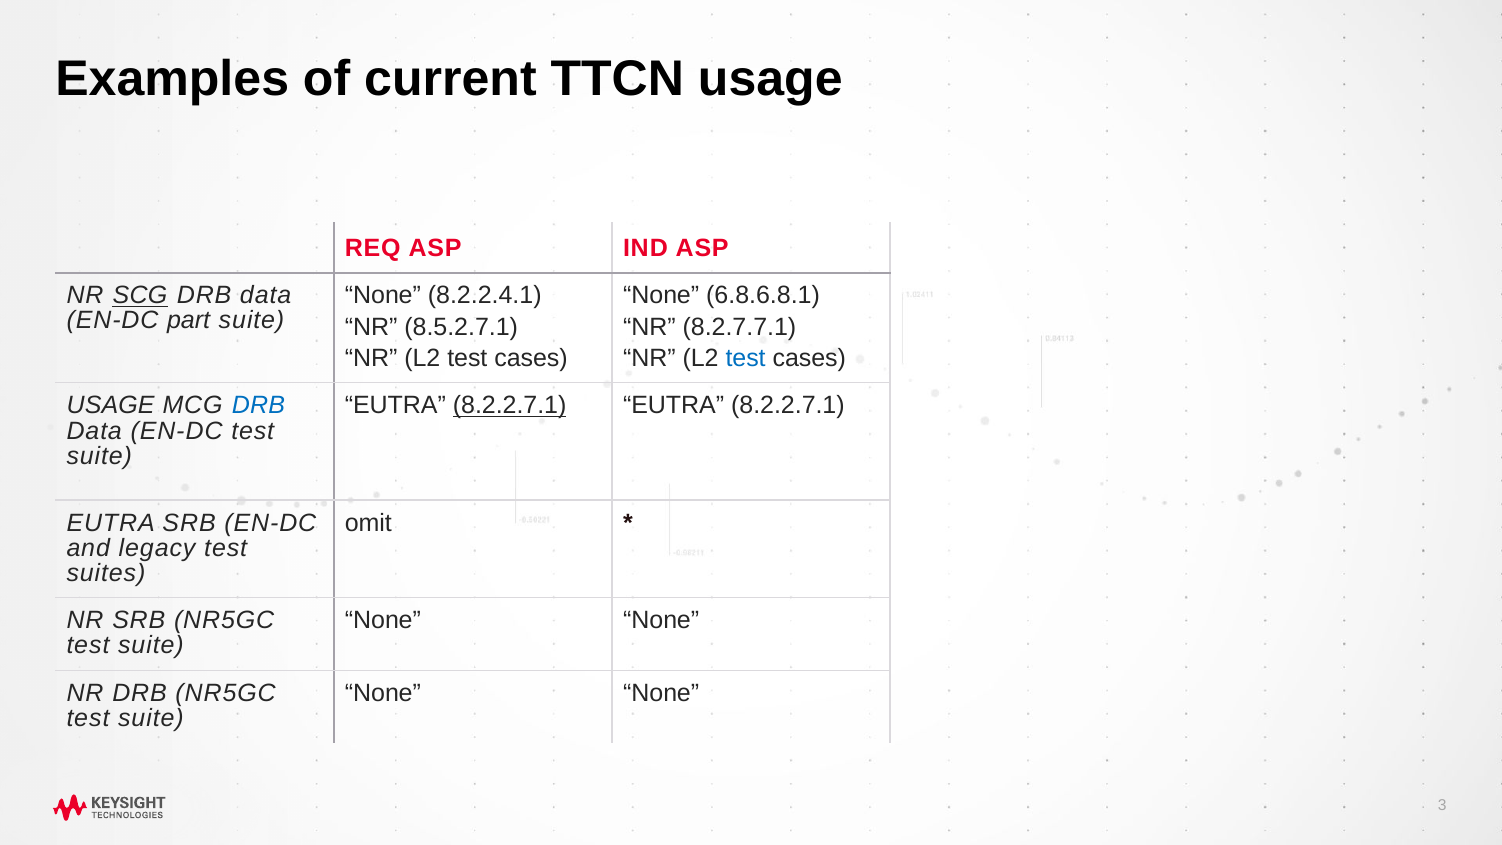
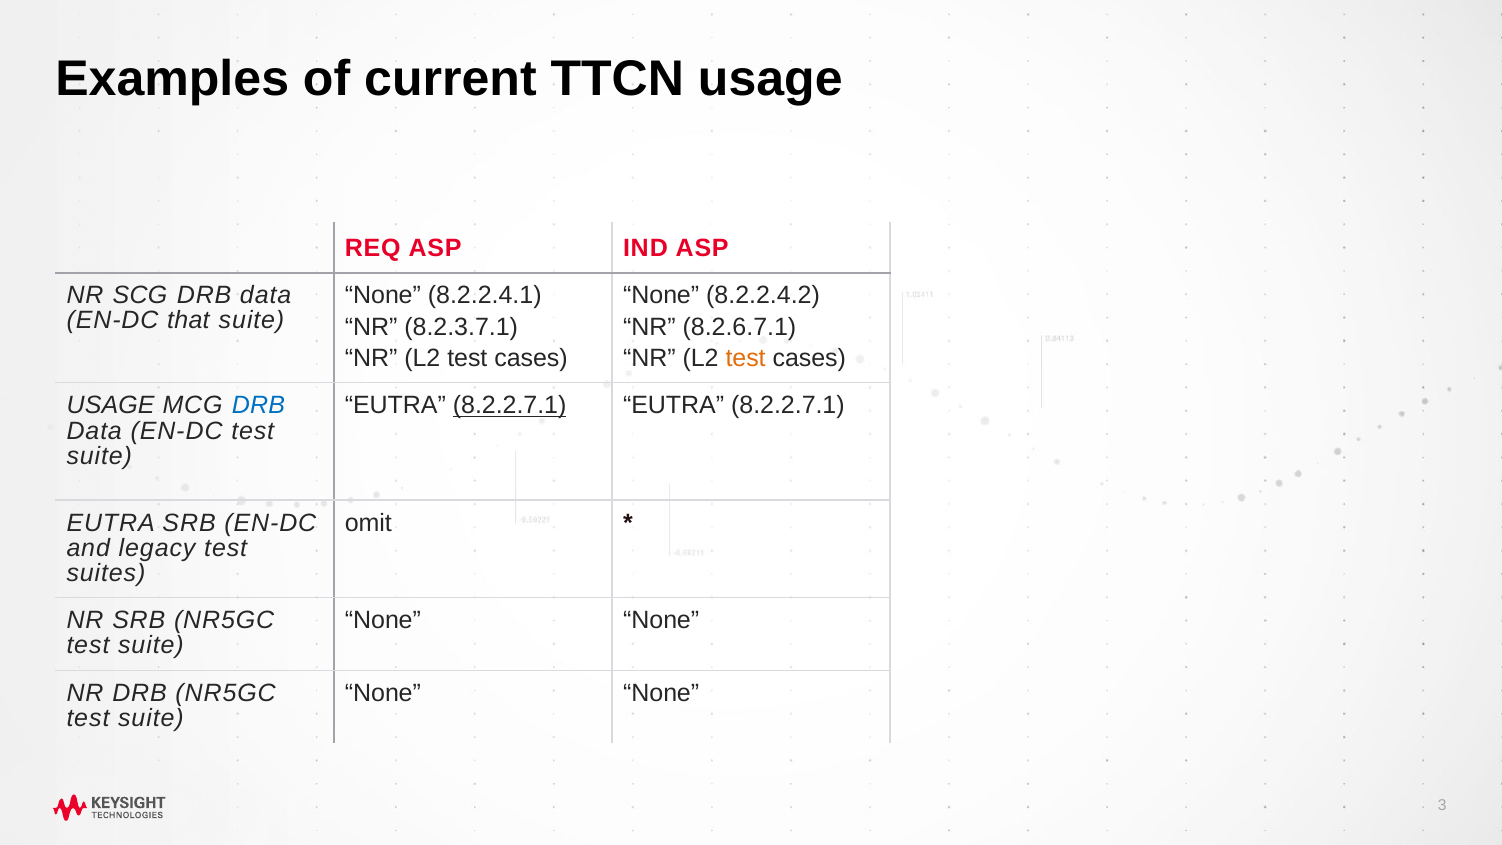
SCG underline: present -> none (140, 296)
6.8.6.8.1: 6.8.6.8.1 -> 8.2.2.4.2 (763, 296)
part: part -> that (188, 321)
8.5.2.7.1: 8.5.2.7.1 -> 8.2.3.7.1 (461, 327)
8.2.7.7.1: 8.2.7.7.1 -> 8.2.6.7.1 (739, 327)
test colour: blue -> orange (746, 358)
